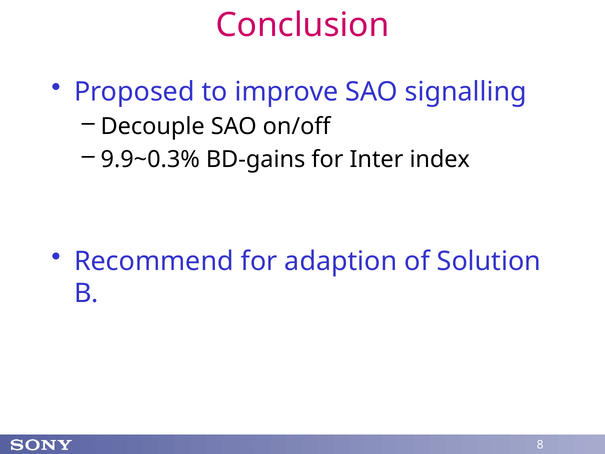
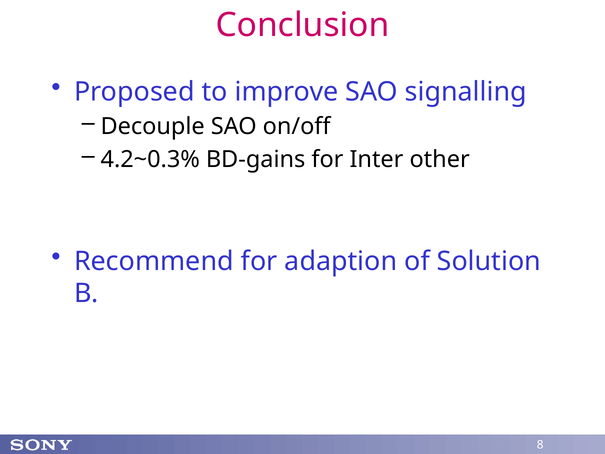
9.9~0.3%: 9.9~0.3% -> 4.2~0.3% (150, 159)
index: index -> other (440, 159)
